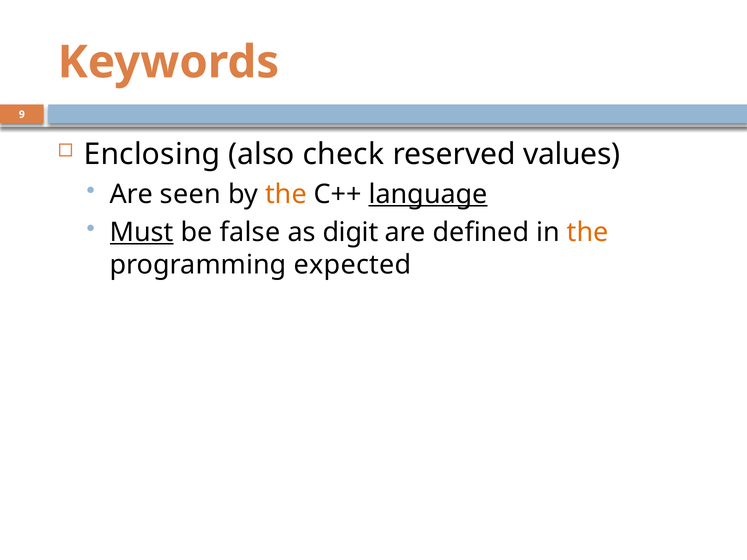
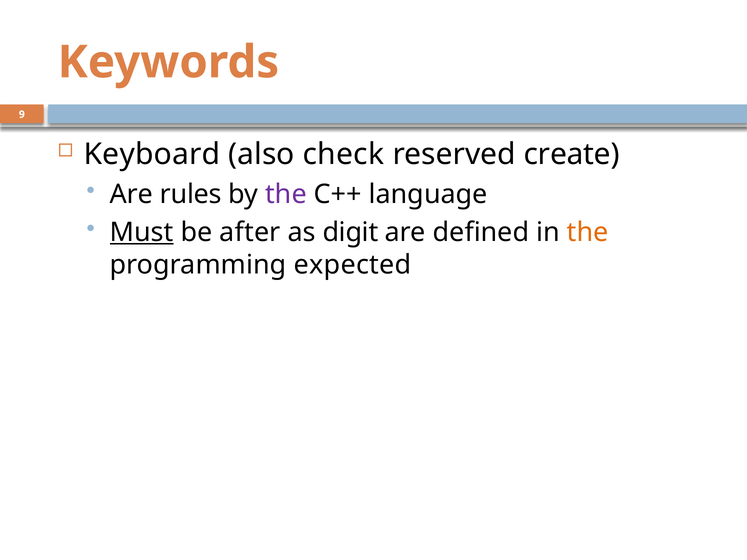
Enclosing: Enclosing -> Keyboard (152, 155)
values: values -> create (572, 155)
seen: seen -> rules (191, 194)
the colour: orange -> purple (286, 194)
language underline: present -> none (428, 194)
false: false -> after (250, 232)
